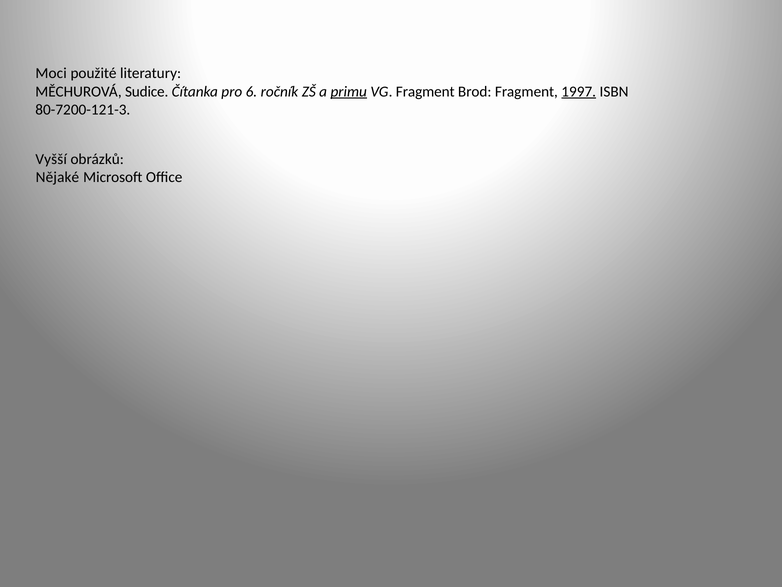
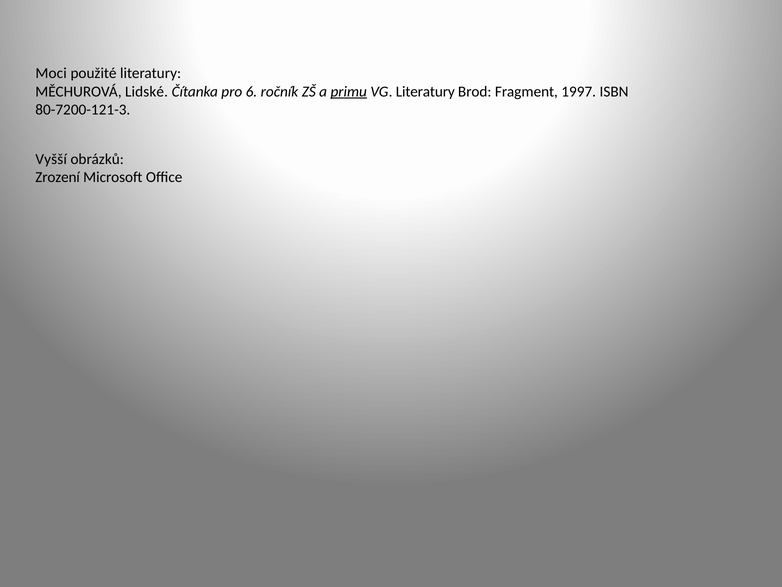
Sudice: Sudice -> Lidské (147, 92)
VG Fragment: Fragment -> Literatury (425, 92)
1997 underline: present -> none (579, 92)
Nějaké: Nějaké -> Zrození (58, 177)
